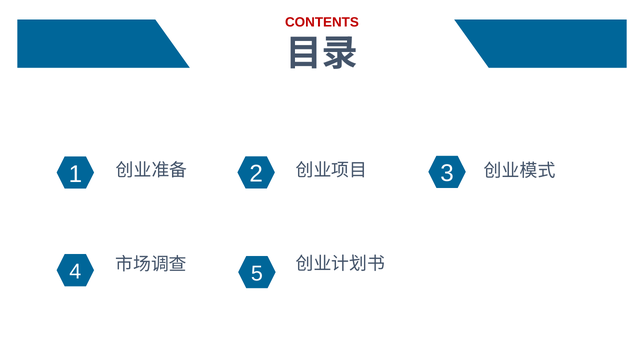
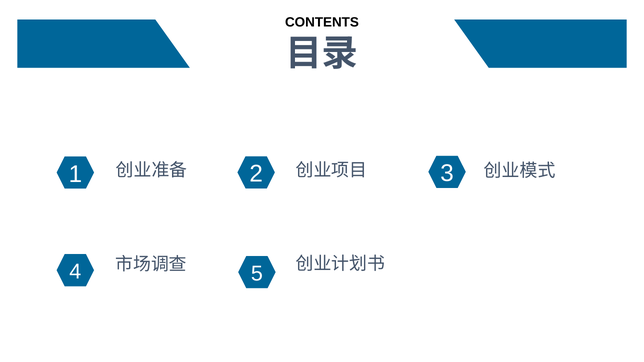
CONTENTS colour: red -> black (322, 23)
